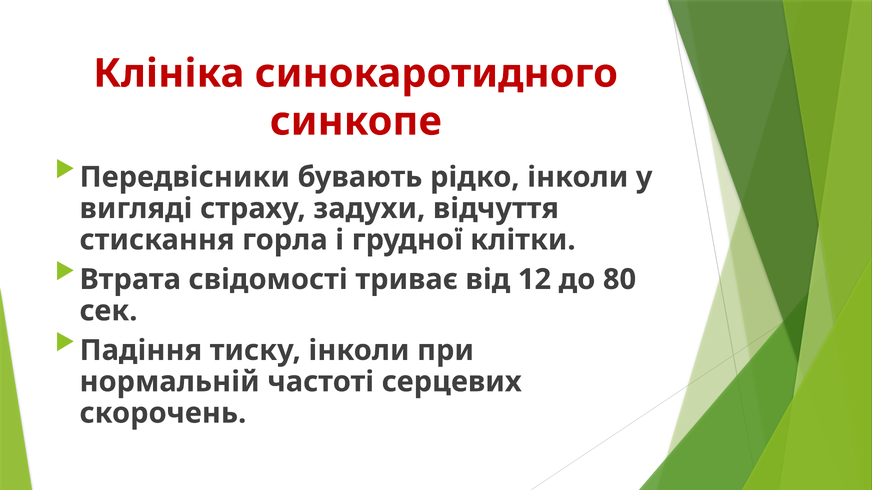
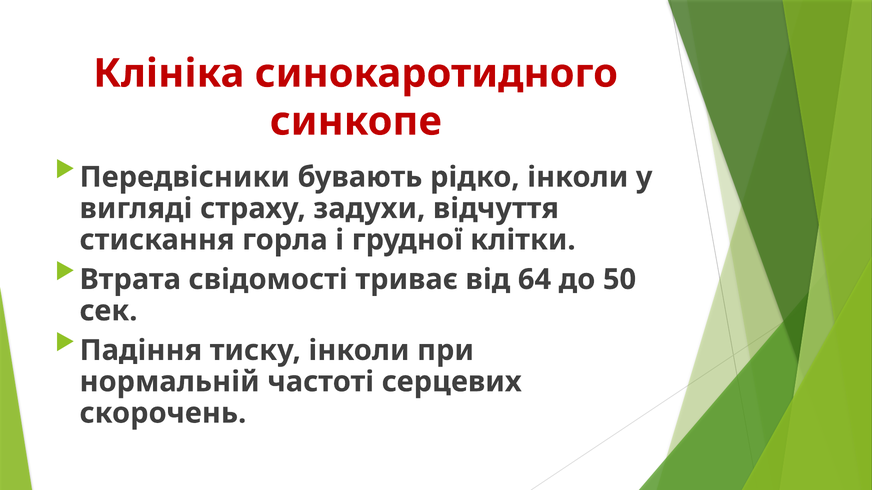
12: 12 -> 64 (535, 280)
80: 80 -> 50 (620, 280)
